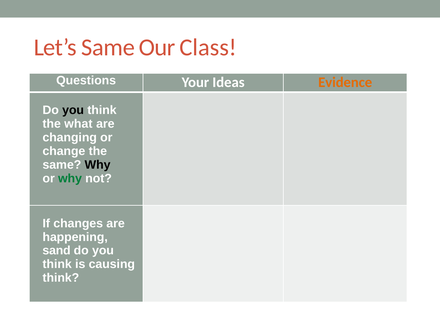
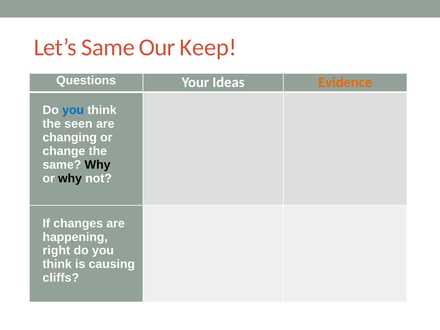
Class: Class -> Keep (208, 48)
you colour: black -> blue (73, 110)
what: what -> seen (78, 124)
why colour: green -> black (70, 178)
sand: sand -> right (56, 251)
think: think -> cliffs (61, 278)
